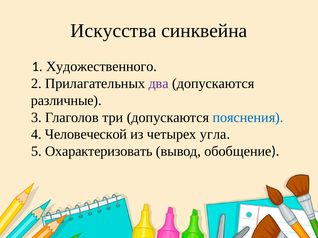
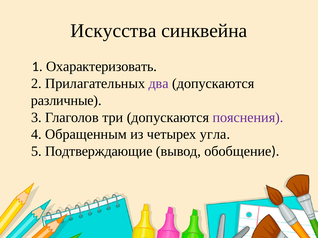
Художественного: Художественного -> Охарактеризовать (102, 67)
пояснения colour: blue -> purple (248, 118)
Человеческой: Человеческой -> Обращенным (86, 135)
Охарактеризовать: Охарактеризовать -> Подтверждающие (99, 152)
